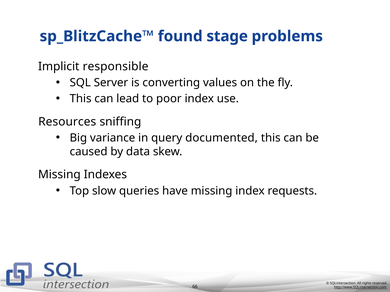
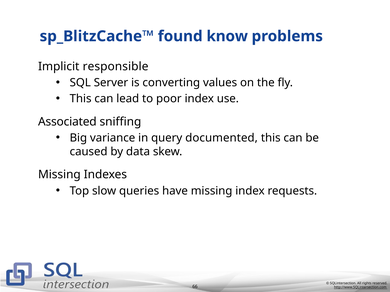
stage: stage -> know (227, 36)
Resources: Resources -> Associated (67, 122)
